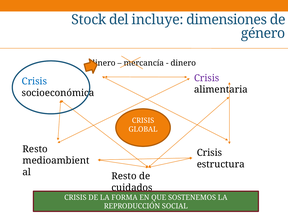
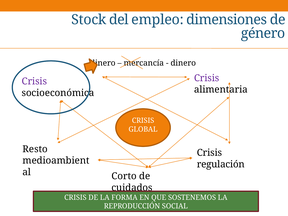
incluye: incluye -> empleo (158, 20)
Crisis colour: blue -> purple (34, 81)
estructura: estructura -> regulación (221, 164)
Resto: Resto -> Corto (124, 176)
